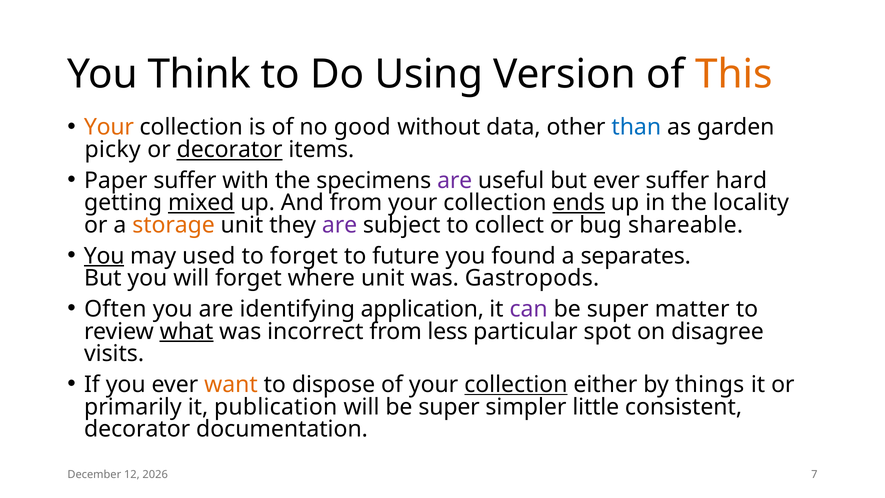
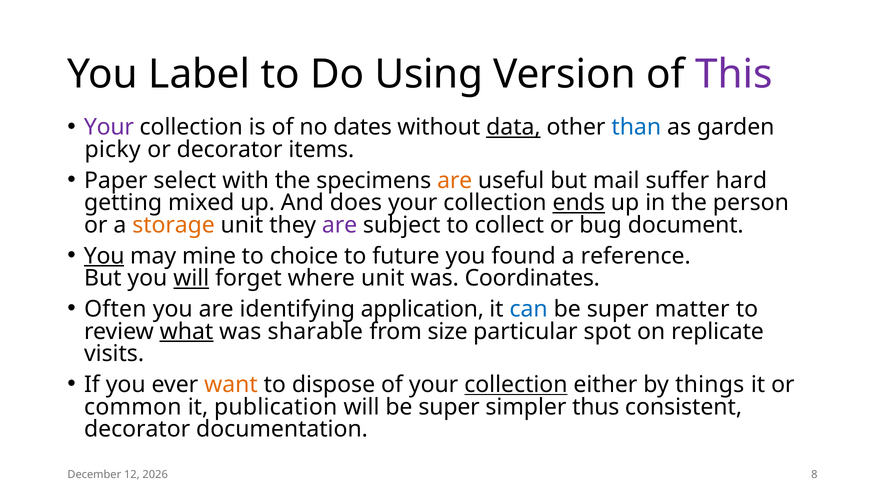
Think: Think -> Label (199, 74)
This colour: orange -> purple (734, 74)
Your colour: orange -> purple (109, 127)
good: good -> dates (363, 127)
data underline: none -> present (513, 127)
decorator underline: present -> none (230, 150)
Paper suffer: suffer -> select (185, 180)
are colour: purple -> orange (455, 180)
but ever: ever -> mail (616, 180)
mixed underline: present -> none (201, 203)
And from: from -> does (356, 203)
locality: locality -> person (751, 203)
shareable: shareable -> document (686, 225)
used: used -> mine (209, 256)
to forget: forget -> choice (304, 256)
separates: separates -> reference (636, 256)
will underline: none -> present (191, 278)
Gastropods: Gastropods -> Coordinates (532, 278)
can colour: purple -> blue (529, 309)
incorrect: incorrect -> sharable (315, 331)
less: less -> size (448, 331)
disagree: disagree -> replicate (717, 331)
primarily: primarily -> common (133, 407)
little: little -> thus (596, 407)
7: 7 -> 8 (814, 475)
